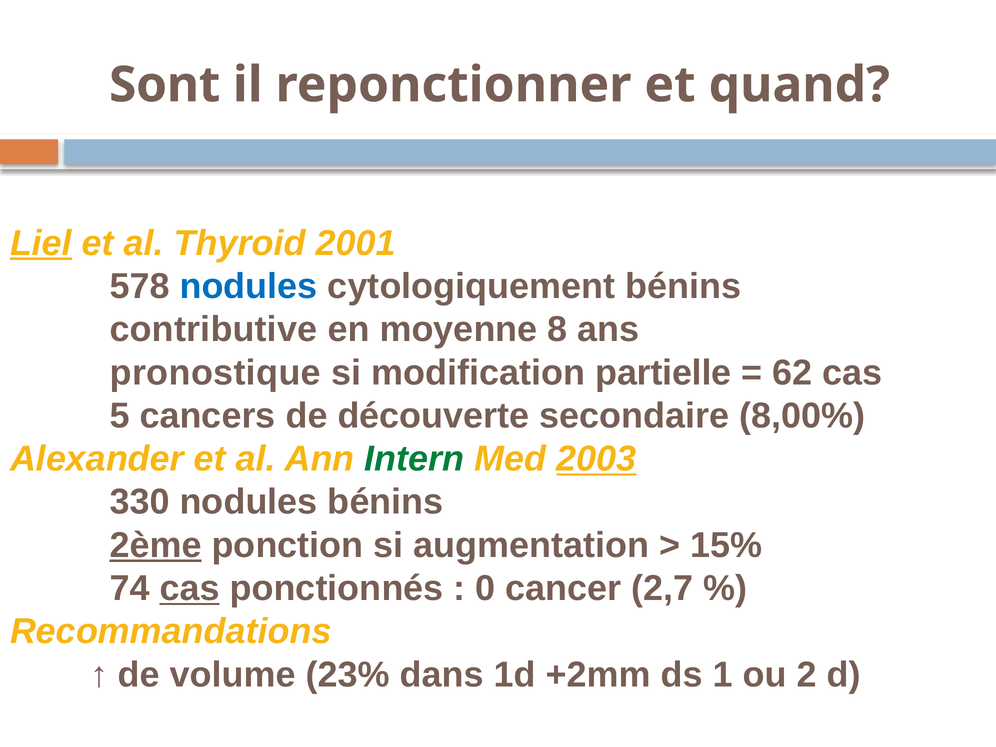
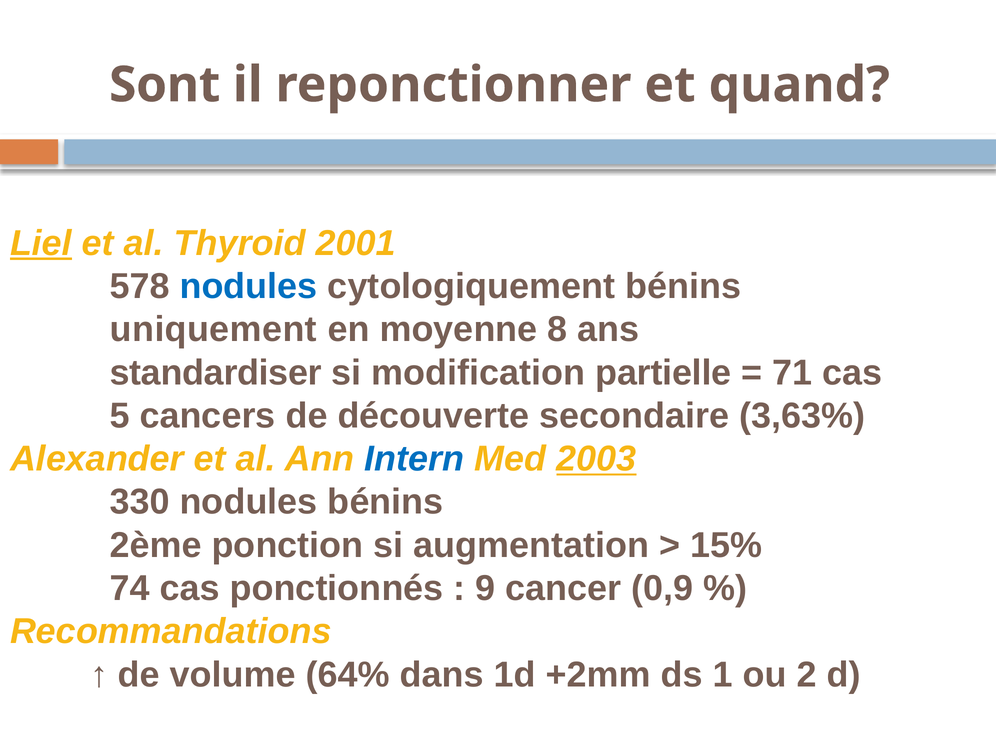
contributive: contributive -> uniquement (213, 330)
pronostique: pronostique -> standardiser (216, 373)
62: 62 -> 71 (792, 373)
8,00%: 8,00% -> 3,63% (802, 416)
Intern colour: green -> blue (414, 459)
2ème underline: present -> none (156, 545)
cas underline: present -> none (190, 588)
0: 0 -> 9 (485, 588)
2,7: 2,7 -> 0,9 (662, 588)
23%: 23% -> 64% (348, 675)
